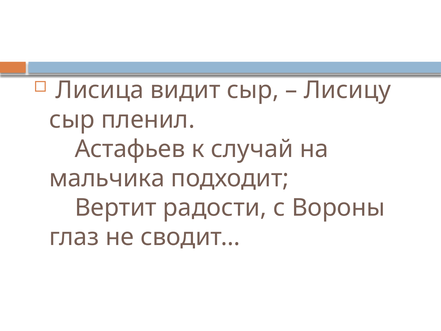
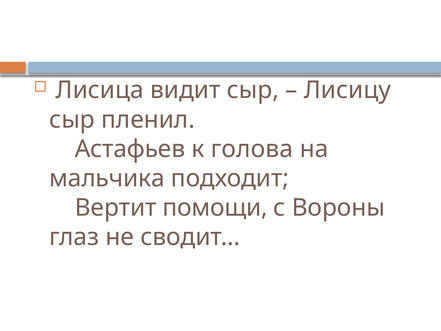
случай: случай -> голова (252, 149)
радости: радости -> помощи (215, 208)
